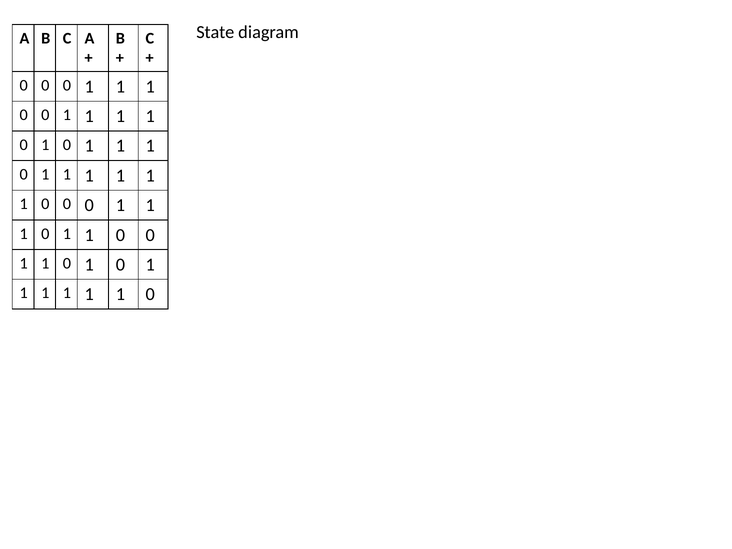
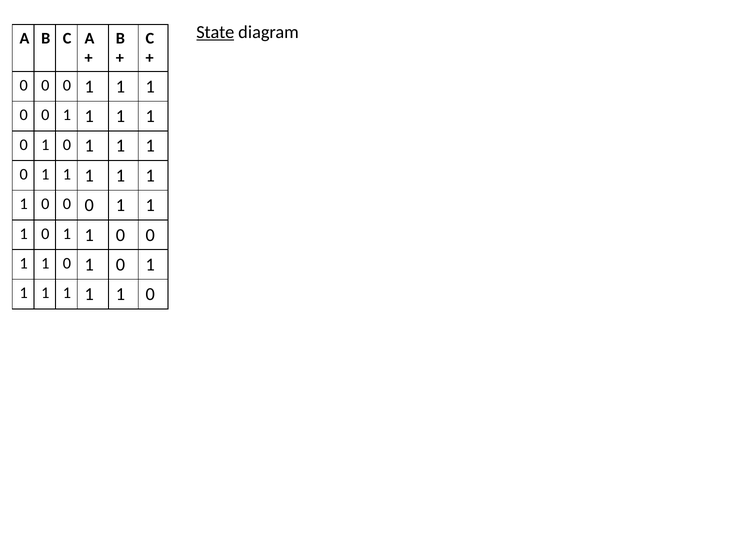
State underline: none -> present (215, 32)
